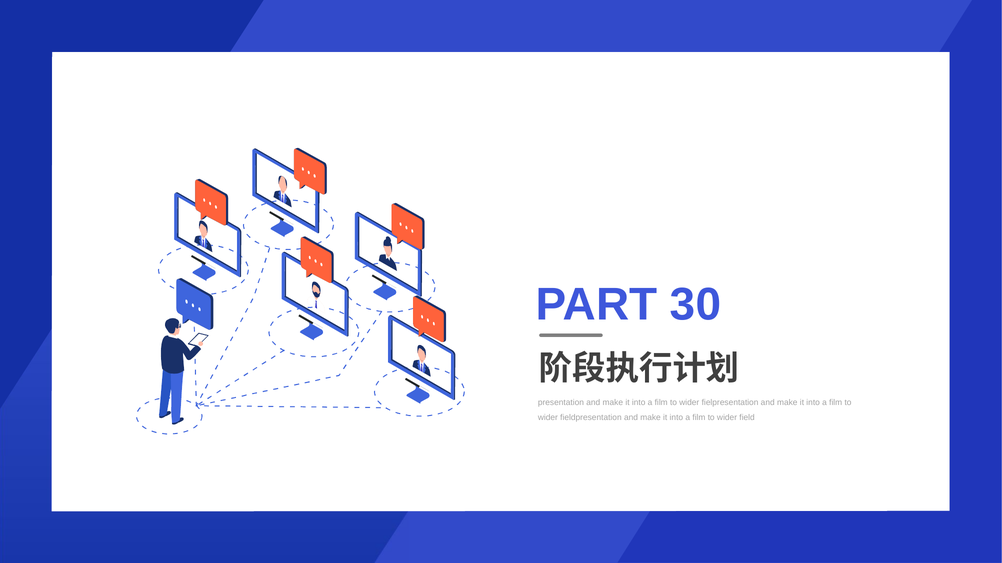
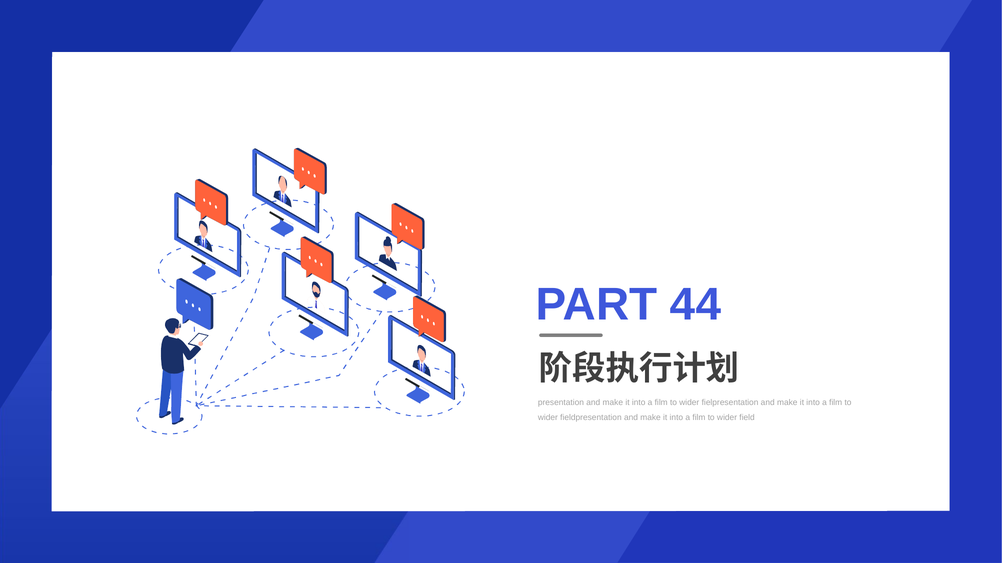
30: 30 -> 44 (696, 305)
